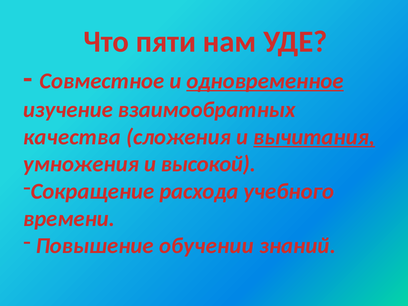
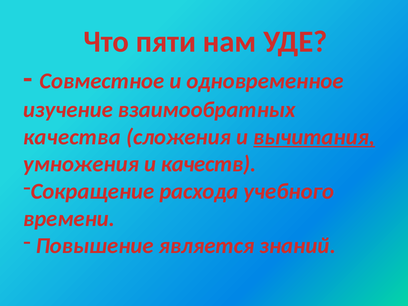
одновременное underline: present -> none (265, 81)
высокой: высокой -> качеств (208, 164)
обучении: обучении -> является (207, 246)
